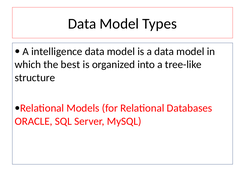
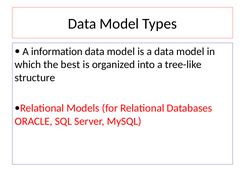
intelligence: intelligence -> information (57, 51)
